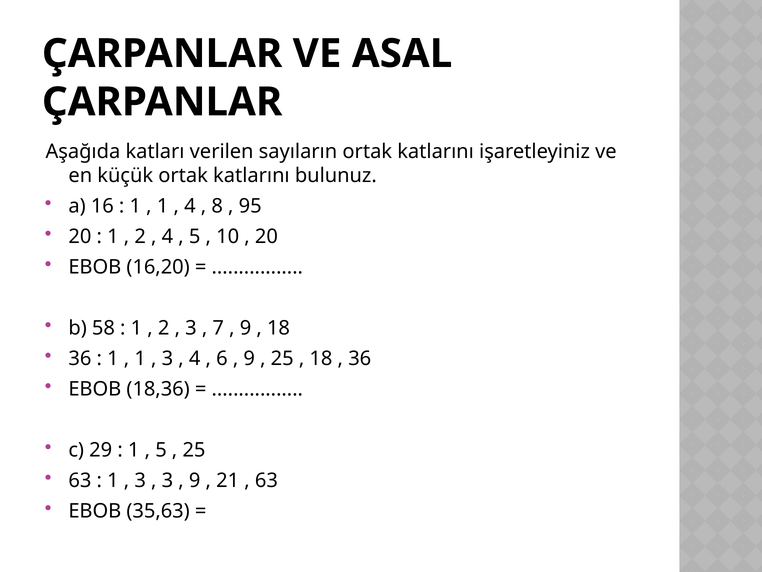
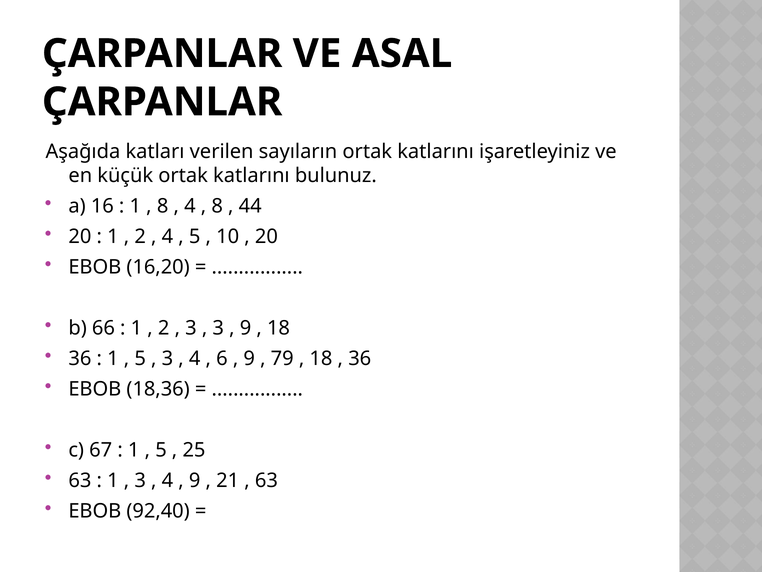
1: 1 -> 8 (163, 206)
95: 95 -> 44 (250, 206)
58: 58 -> 66 (103, 328)
7: 7 -> 3 (218, 328)
1: 1 -> 5 (140, 358)
25: 25 -> 79 (282, 358)
29: 29 -> 67 (101, 450)
3: 3 -> 4 (167, 480)
35,63: 35,63 -> 92,40 (158, 511)
